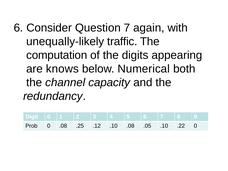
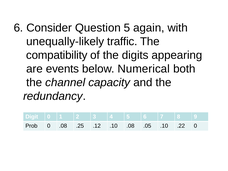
Question 7: 7 -> 5 (127, 28)
computation: computation -> compatibility (57, 55)
knows: knows -> events (62, 69)
